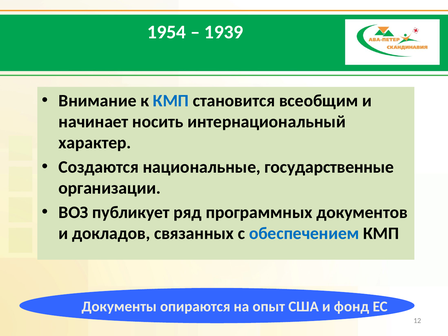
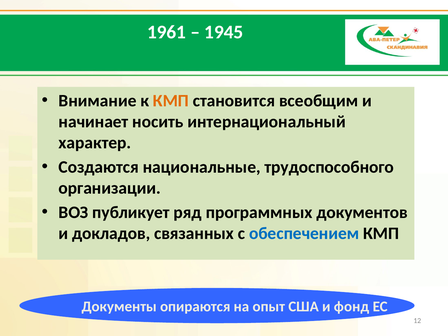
1954: 1954 -> 1961 (167, 32)
1939: 1939 -> 1945 (224, 32)
КМП colour: blue -> orange (171, 101)
государственные: государственные -> трудоспособного (329, 167)
